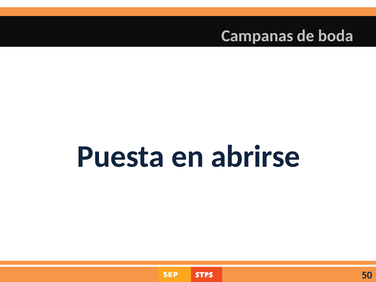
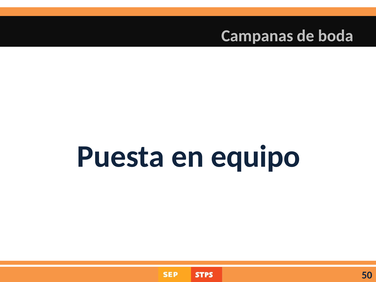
abrirse: abrirse -> equipo (256, 157)
